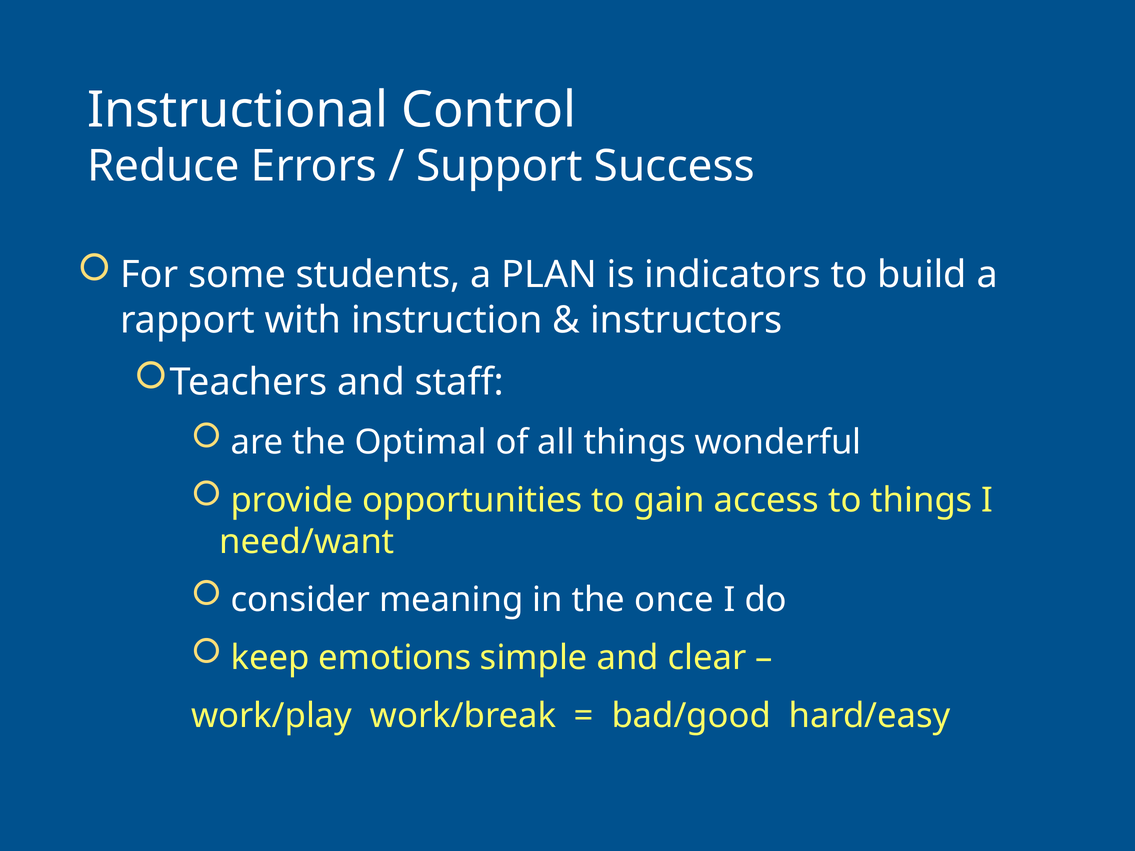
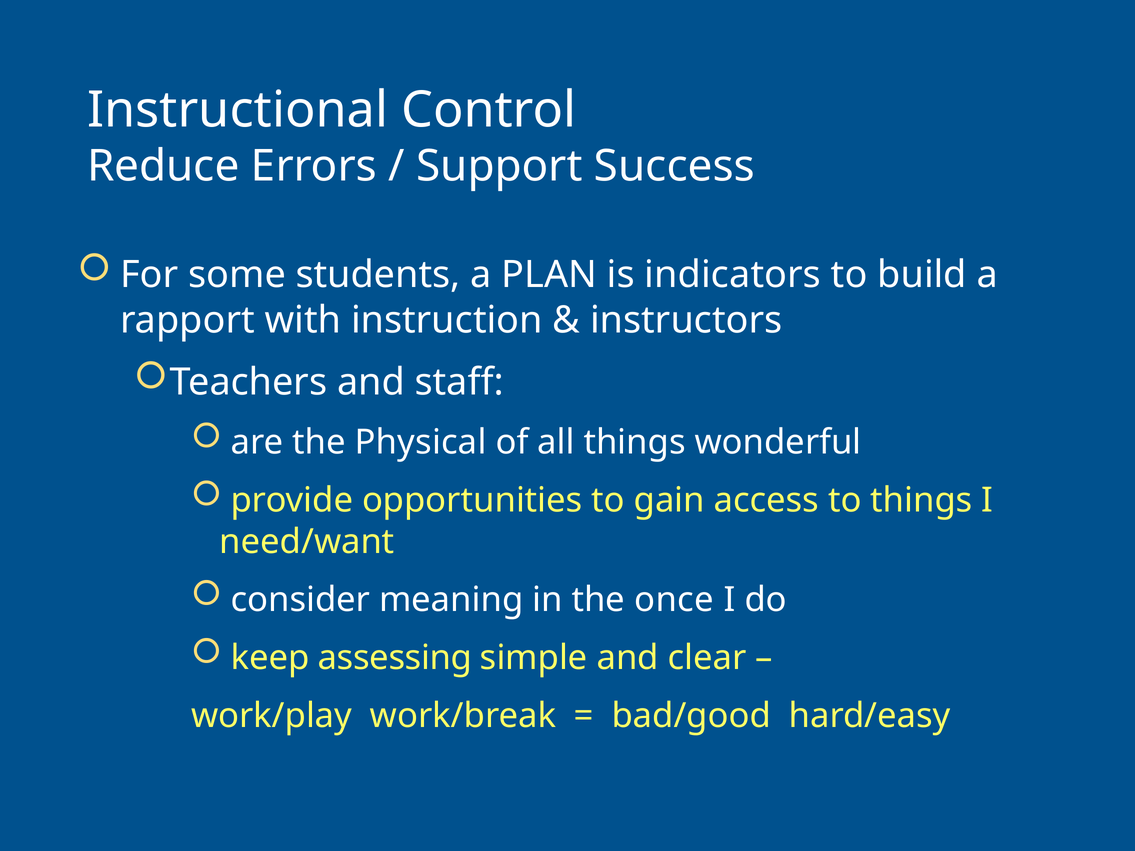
Optimal: Optimal -> Physical (421, 442)
emotions: emotions -> assessing (395, 658)
